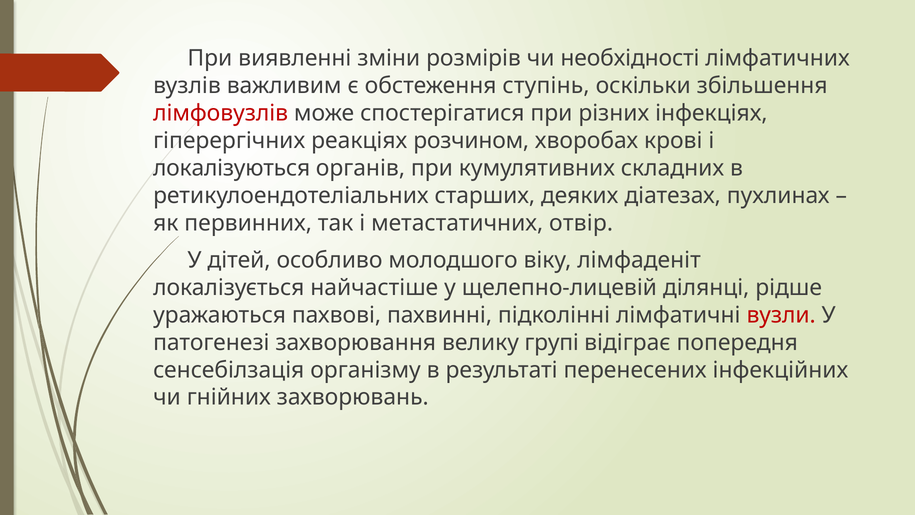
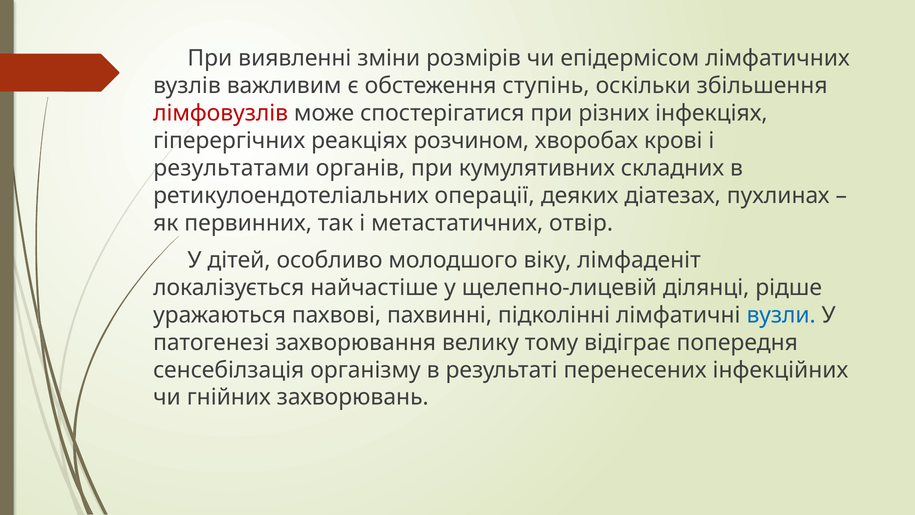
необхідності: необхідності -> епідермісом (630, 58)
локалізуються: локалізуються -> результатами (231, 168)
старших: старших -> операції (485, 196)
вузли colour: red -> blue (781, 315)
групі: групі -> тому (552, 342)
